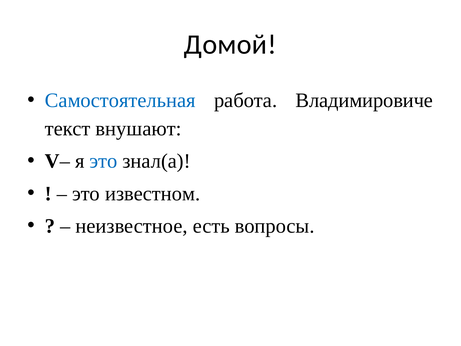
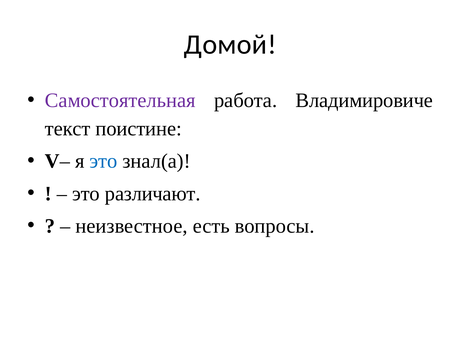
Самостоятельная colour: blue -> purple (120, 100)
внушают: внушают -> поистине (139, 129)
известном: известном -> различают (153, 193)
